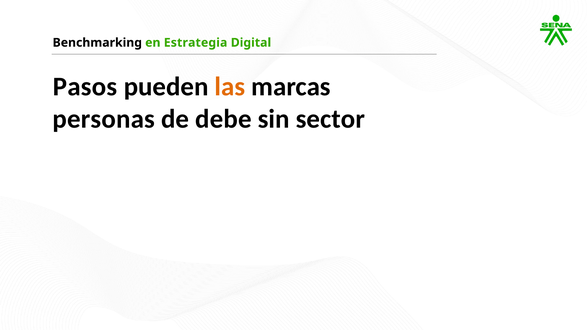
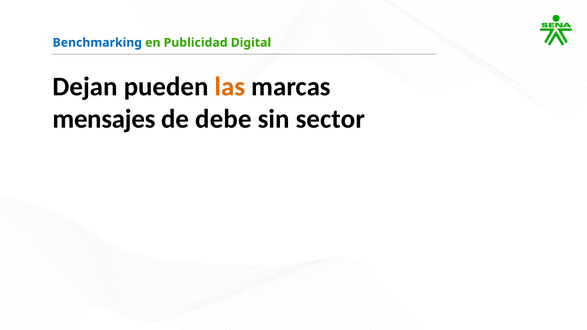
Benchmarking colour: black -> blue (97, 43)
Estrategia: Estrategia -> Publicidad (196, 43)
Pasos: Pasos -> Dejan (85, 87)
personas: personas -> mensajes (104, 119)
